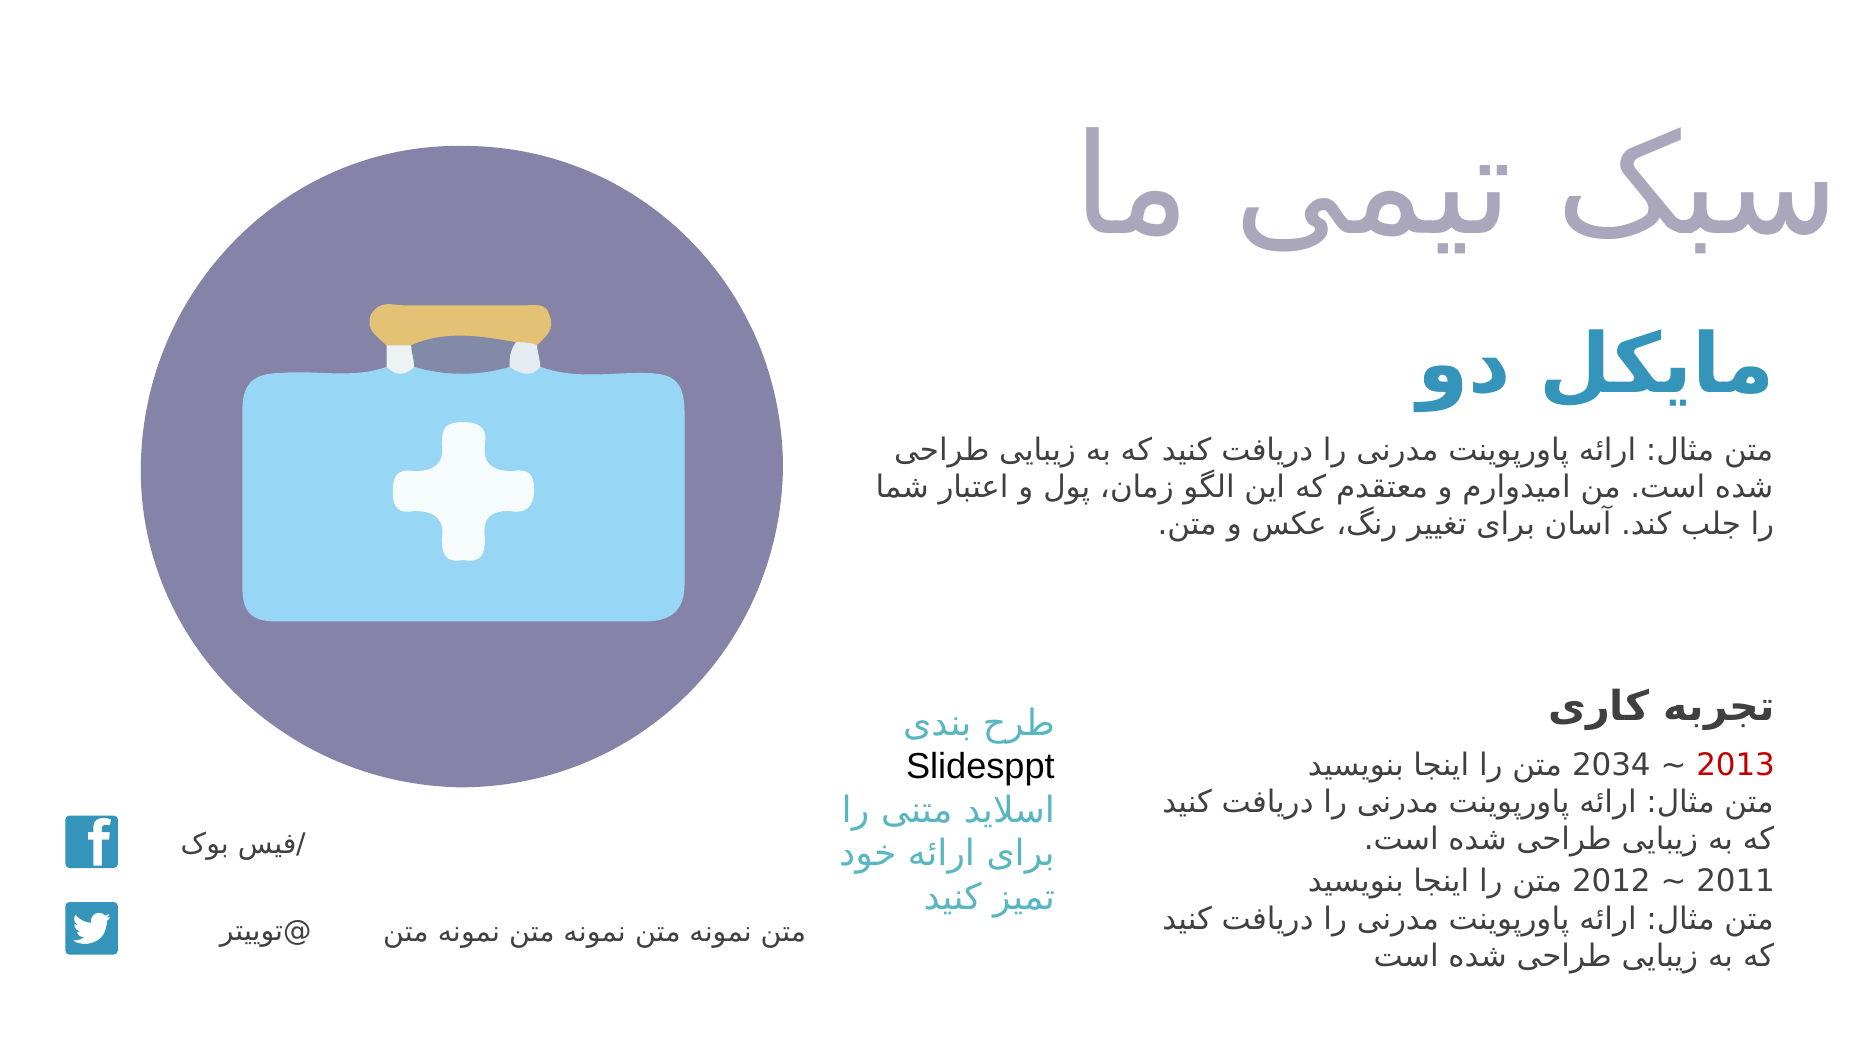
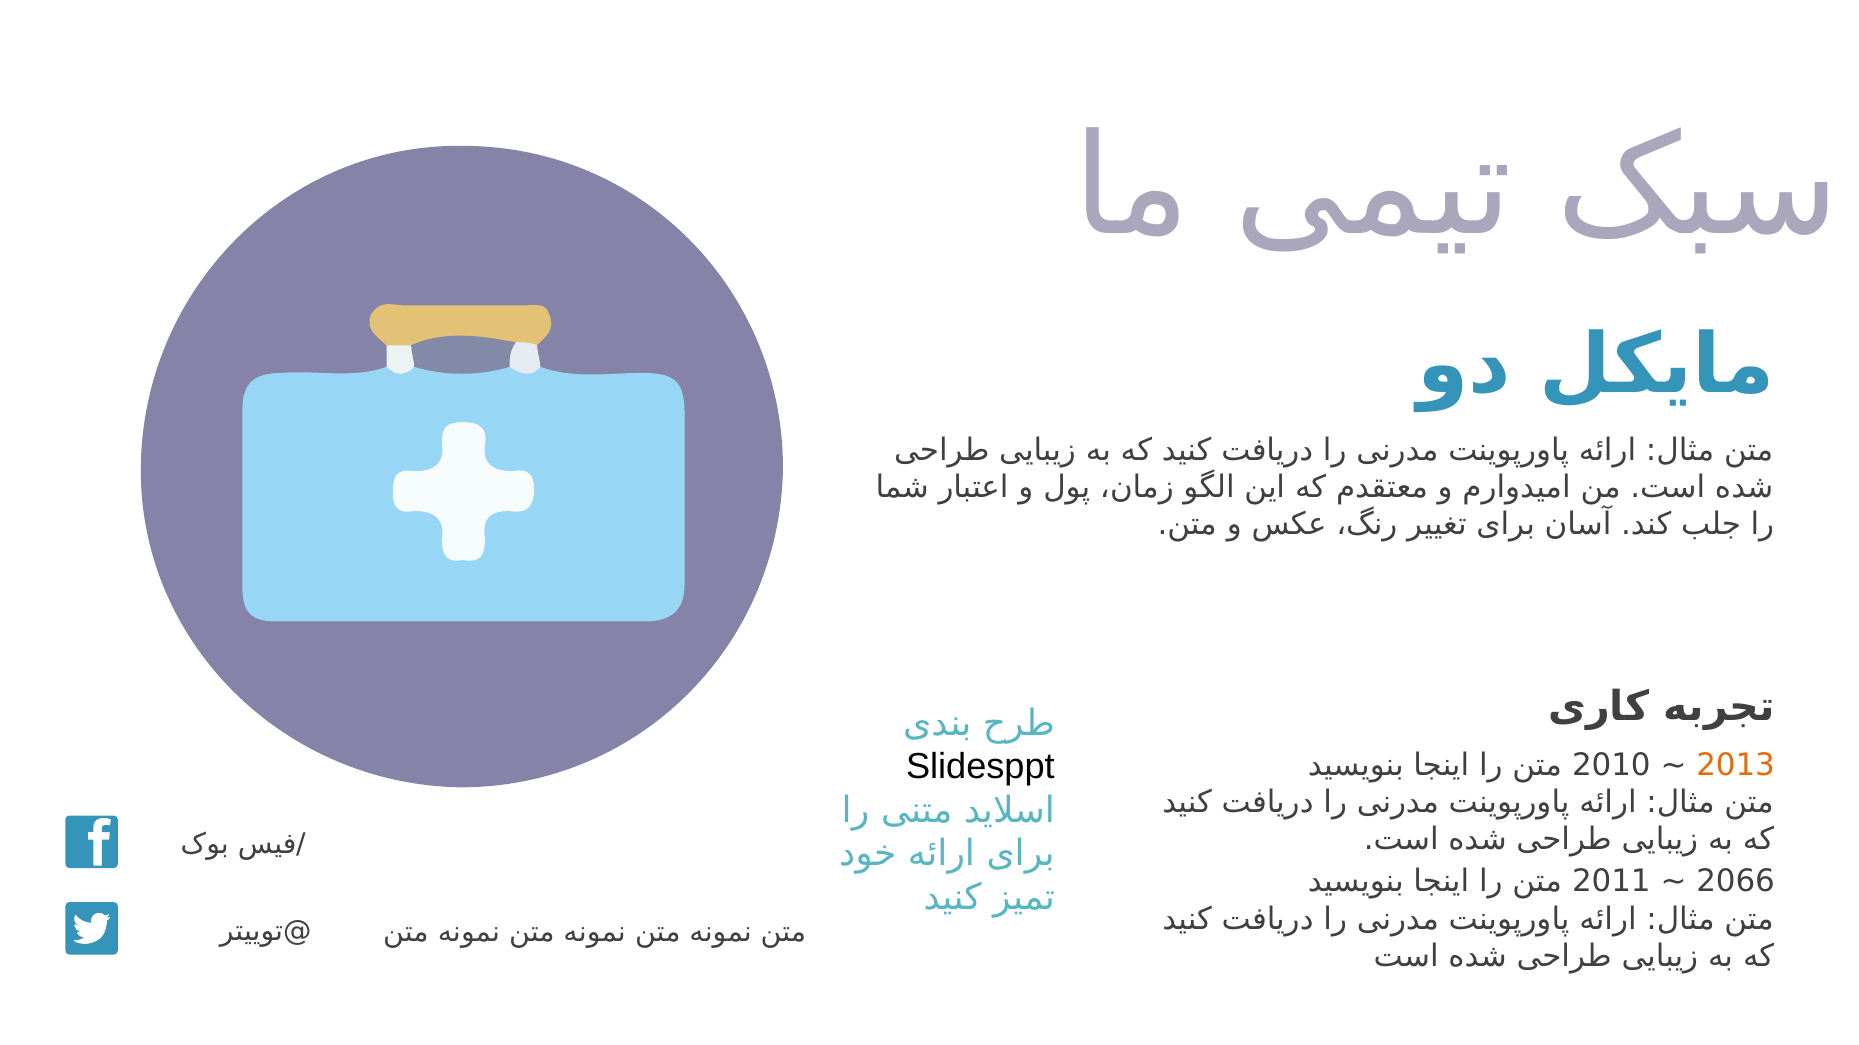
2034: 2034 -> 2010 (1611, 766)
2013 colour: red -> orange (1736, 766)
2012: 2012 -> 2011 (1611, 882)
2011: 2011 -> 2066 (1736, 882)
